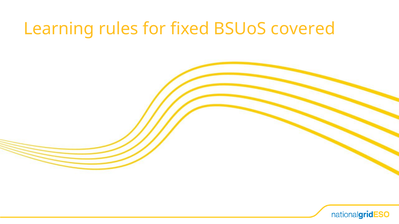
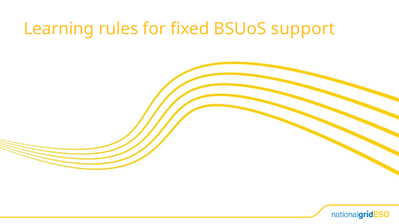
covered: covered -> support (303, 29)
